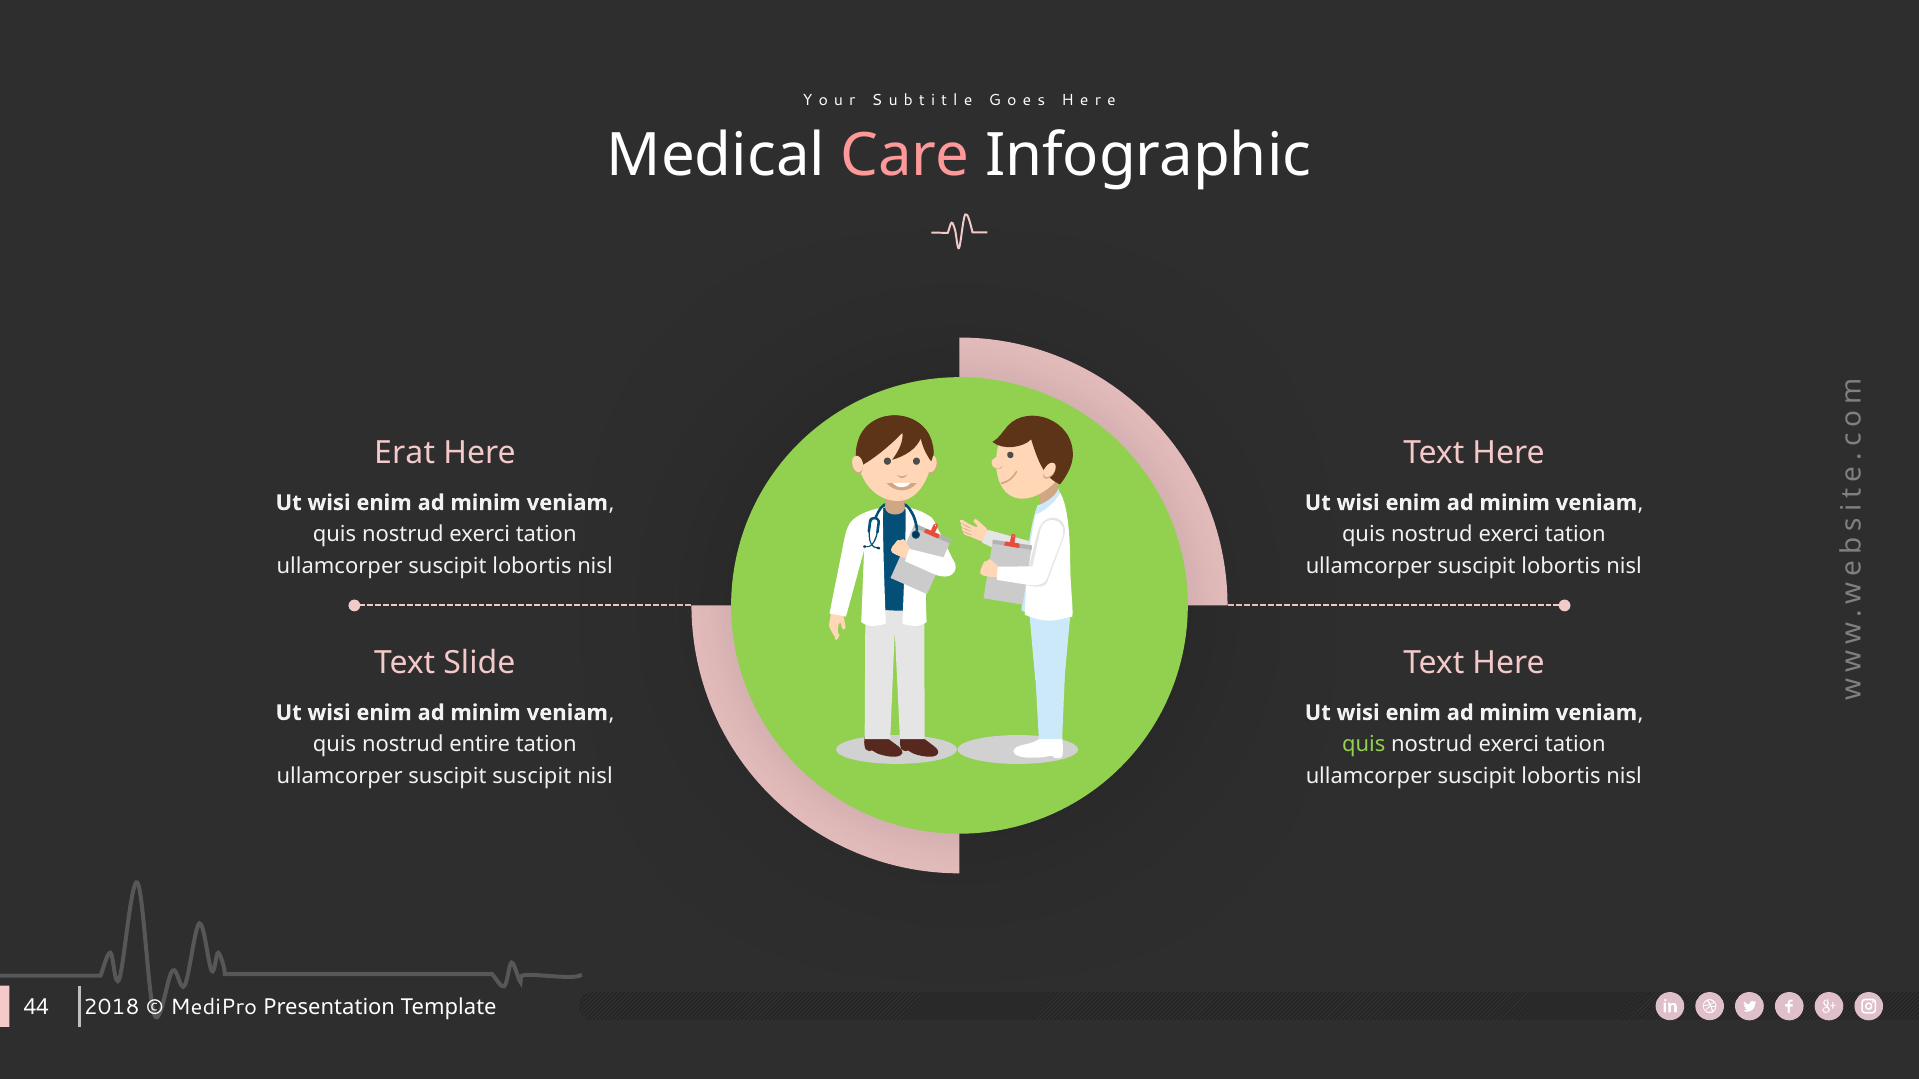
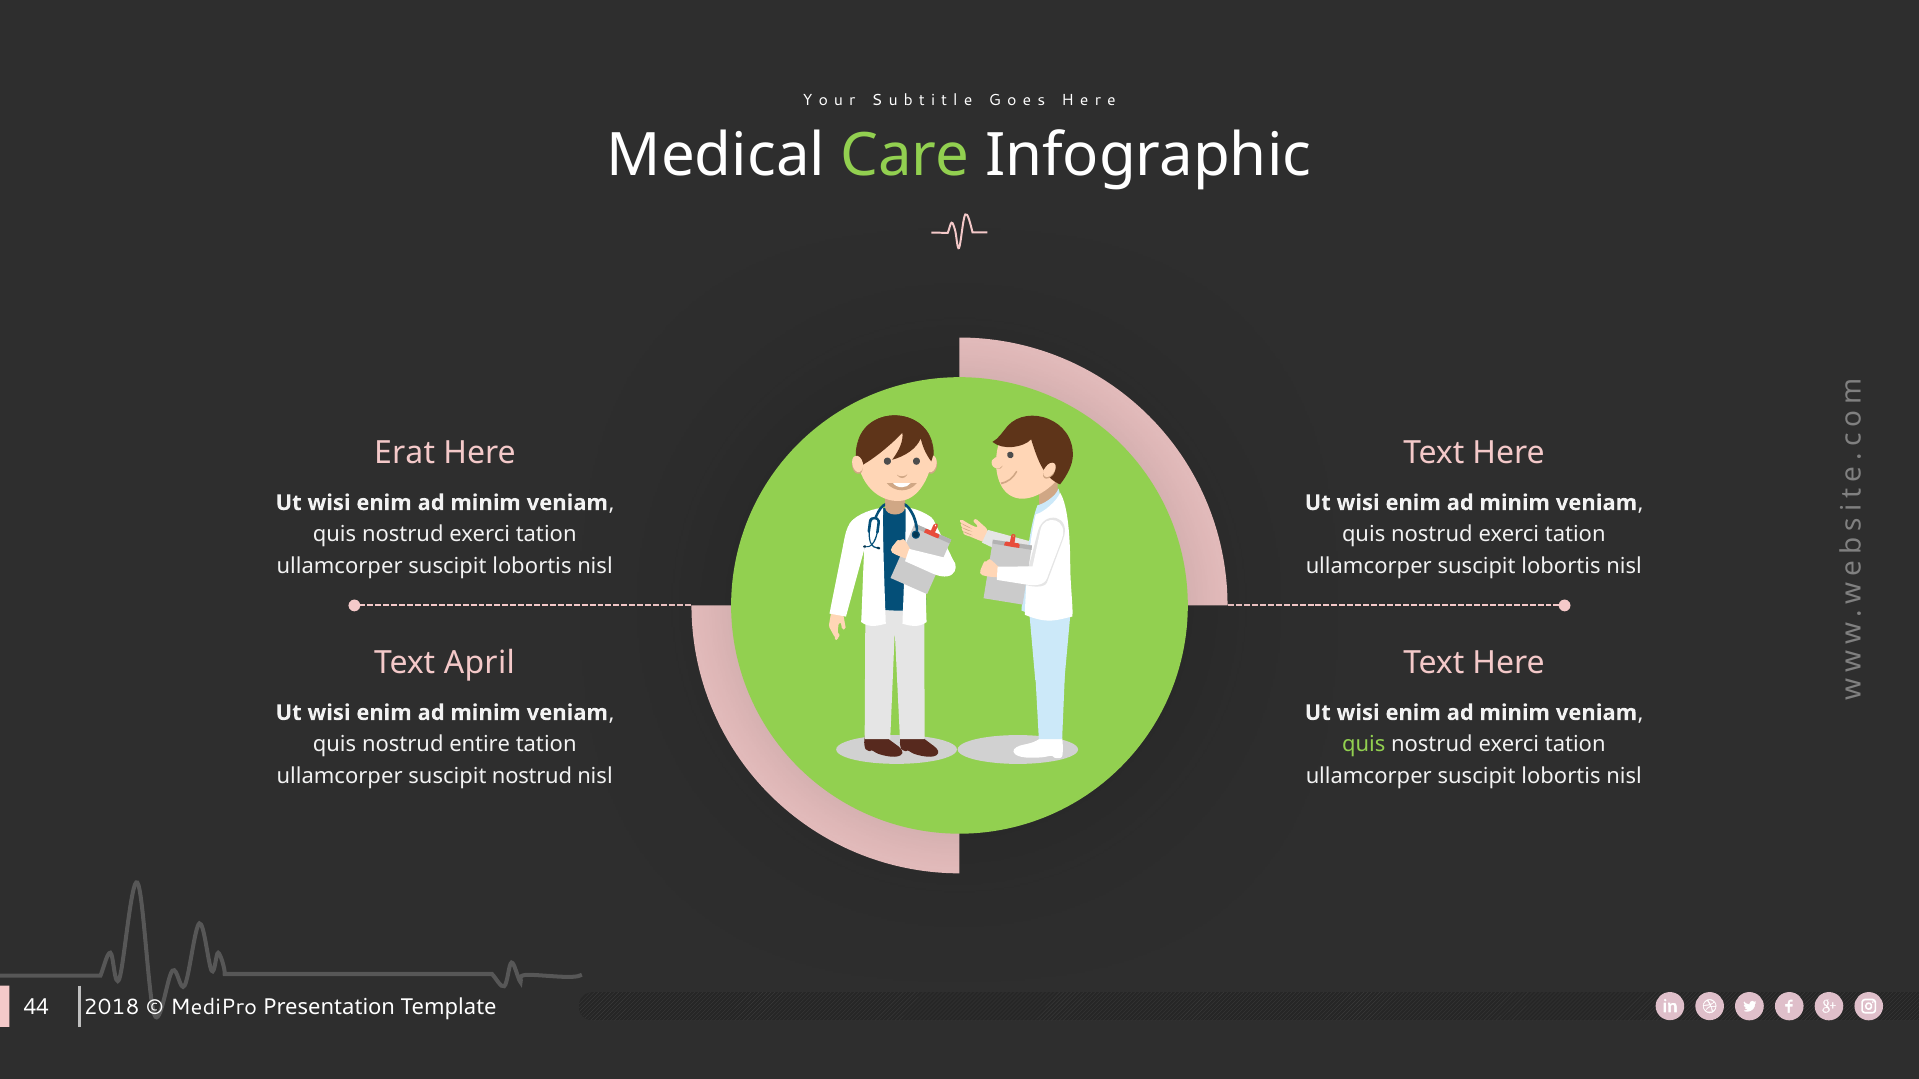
Care colour: pink -> light green (905, 156)
Slide: Slide -> April (479, 663)
suscipit suscipit: suscipit -> nostrud (532, 776)
